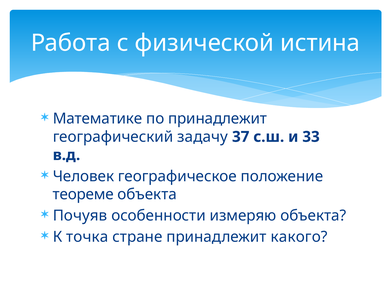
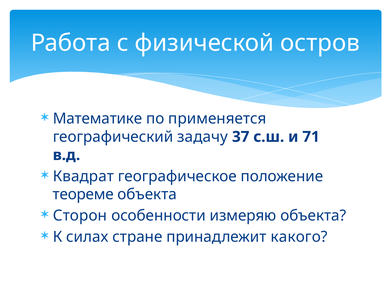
истина: истина -> остров (320, 43)
по принадлежит: принадлежит -> применяется (217, 119)
33: 33 -> 71 (311, 137)
Человек: Человек -> Квадрат (83, 176)
Почуяв: Почуяв -> Сторон (80, 216)
точка: точка -> силах (87, 237)
